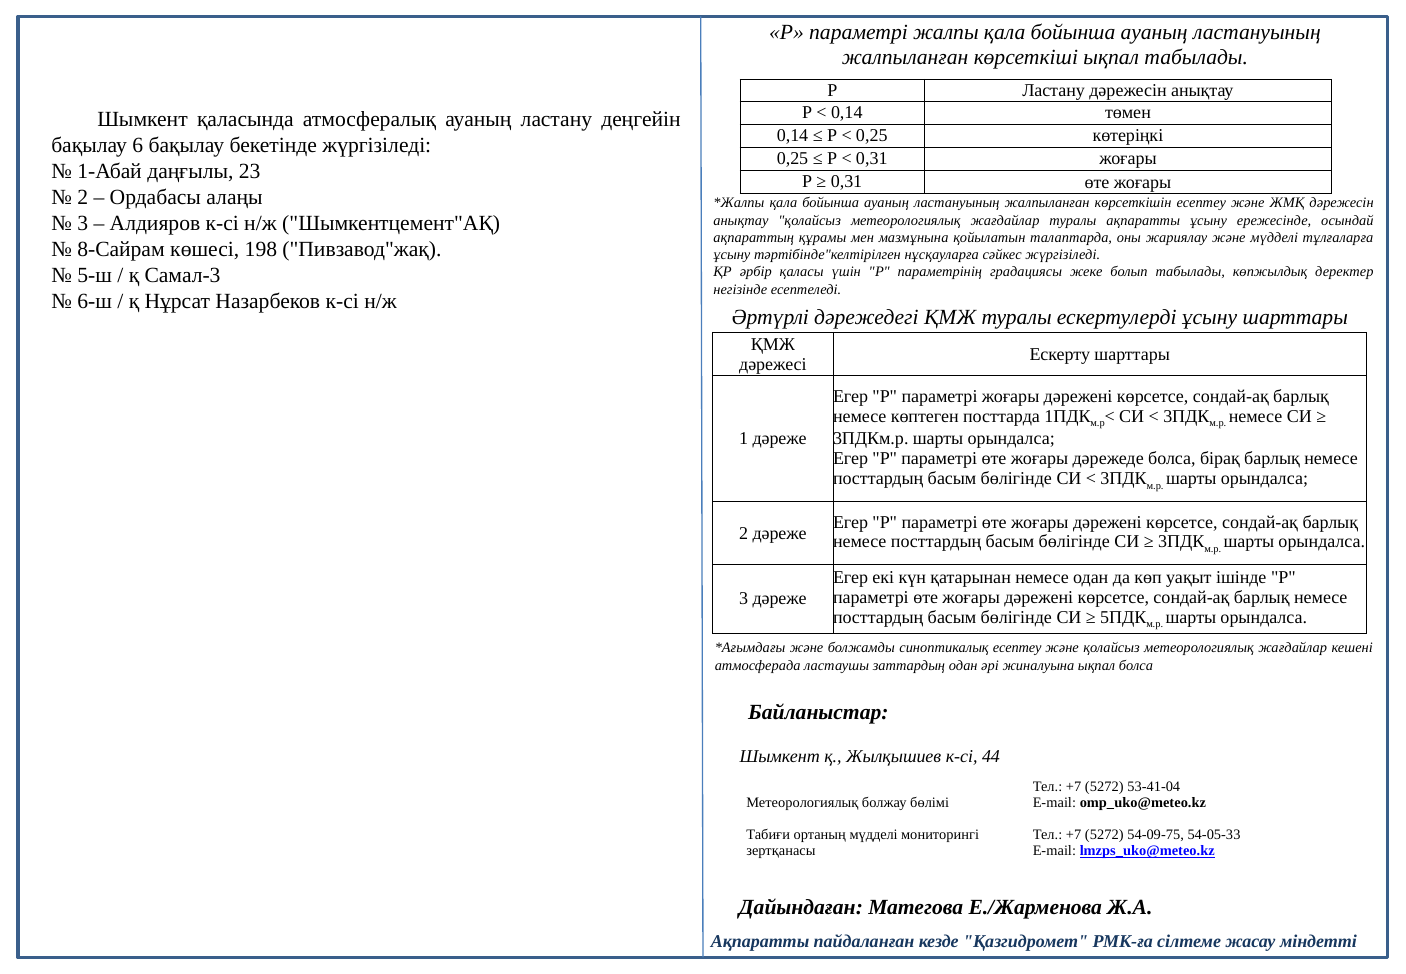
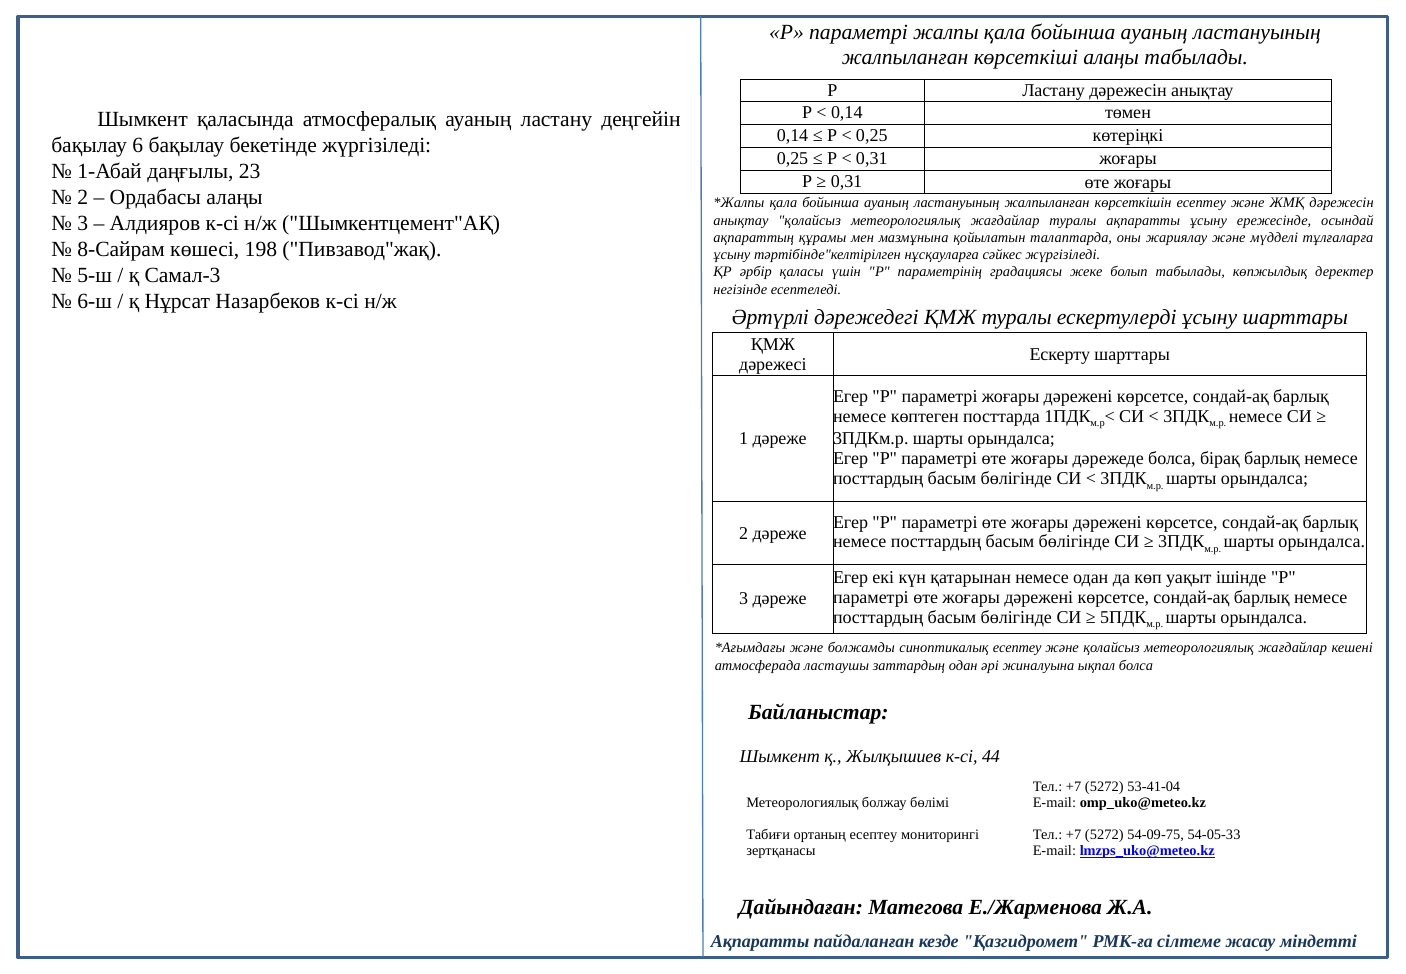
көрсеткіші ықпал: ықпал -> алаңы (1111, 58)
ортаның мүдделі: мүдделі -> есептеу (874, 834)
